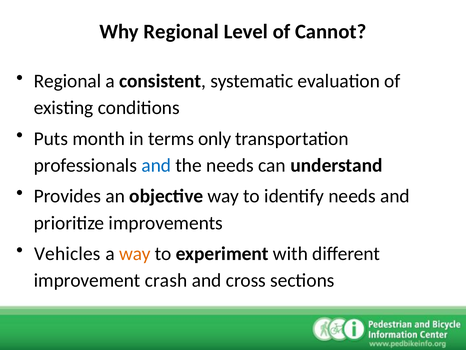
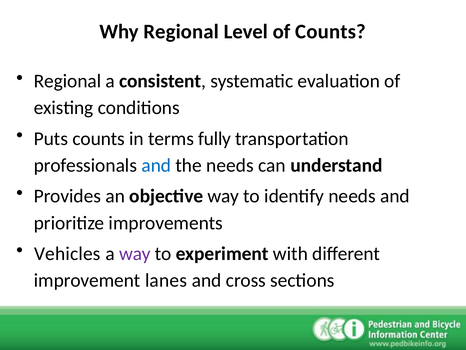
of Cannot: Cannot -> Counts (331, 32)
Puts month: month -> counts (99, 138)
only: only -> fully (215, 138)
way colour: orange -> purple (135, 253)
crash: crash -> lanes (166, 280)
